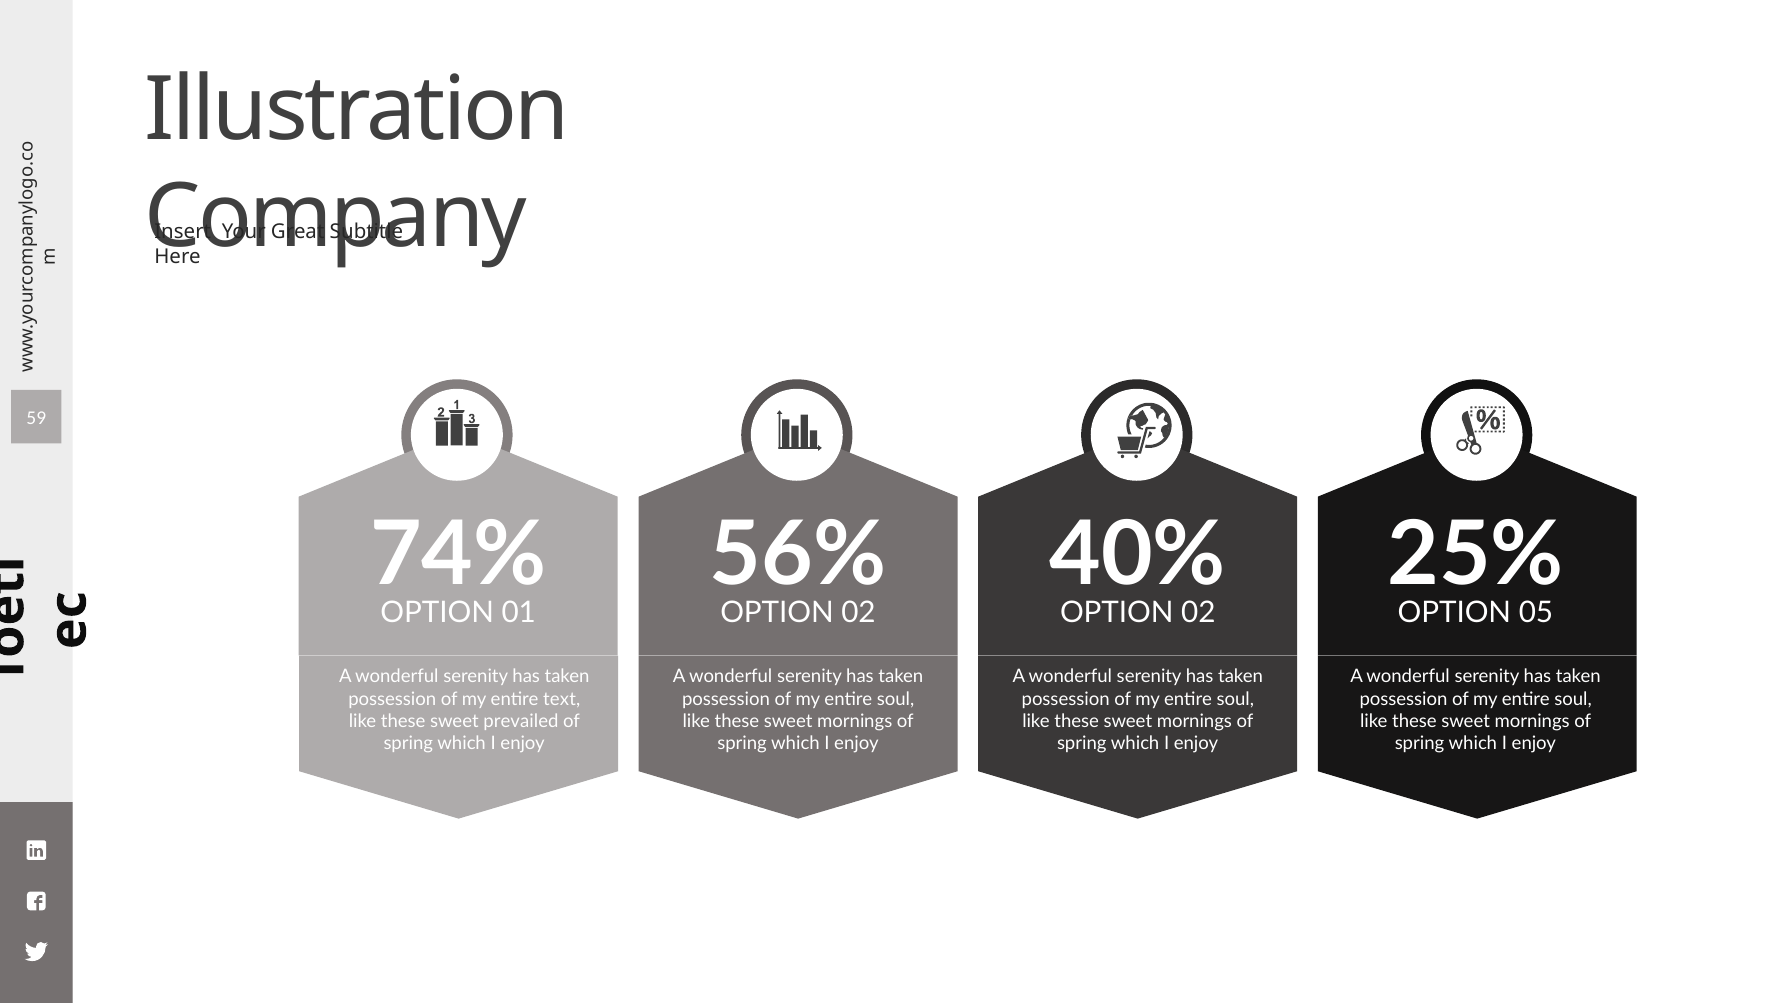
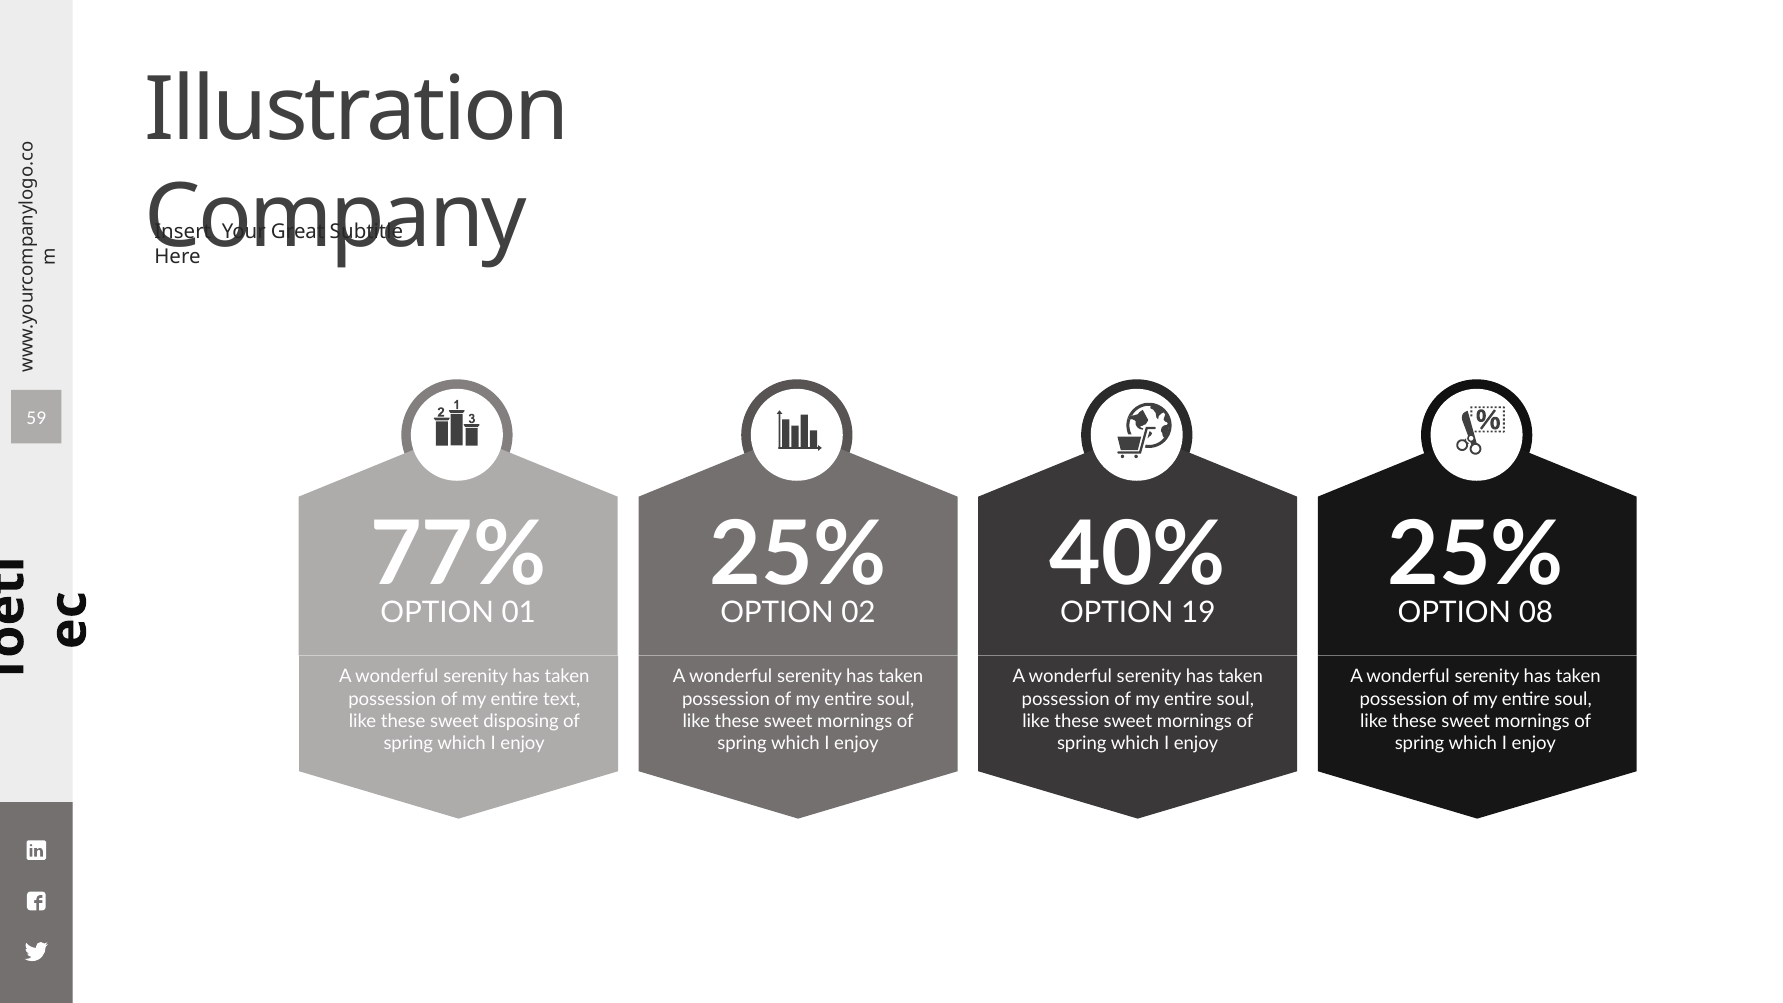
74%: 74% -> 77% (458, 555)
56%: 56% -> 25% (798, 555)
02: 02 -> 19 (1198, 613)
05: 05 -> 08 (1536, 613)
prevailed: prevailed -> disposing (521, 721)
